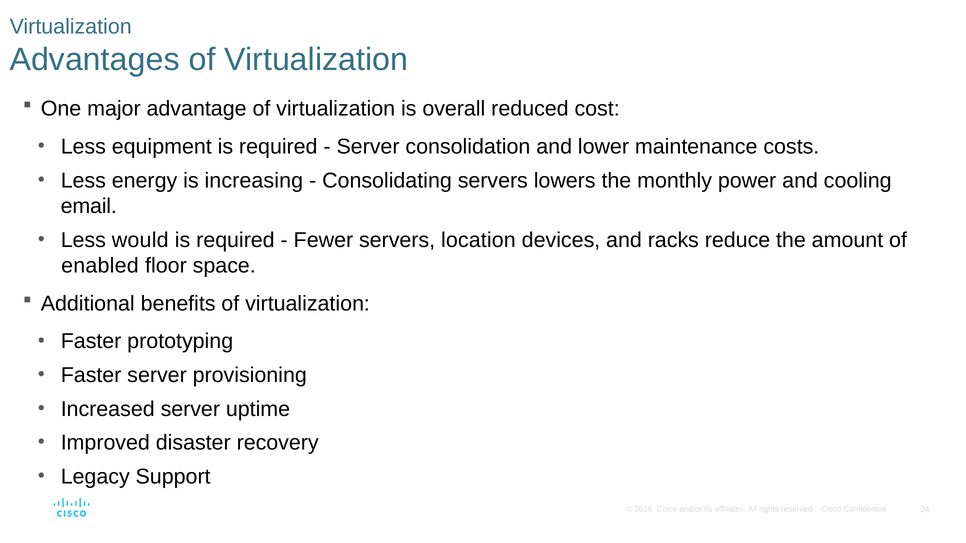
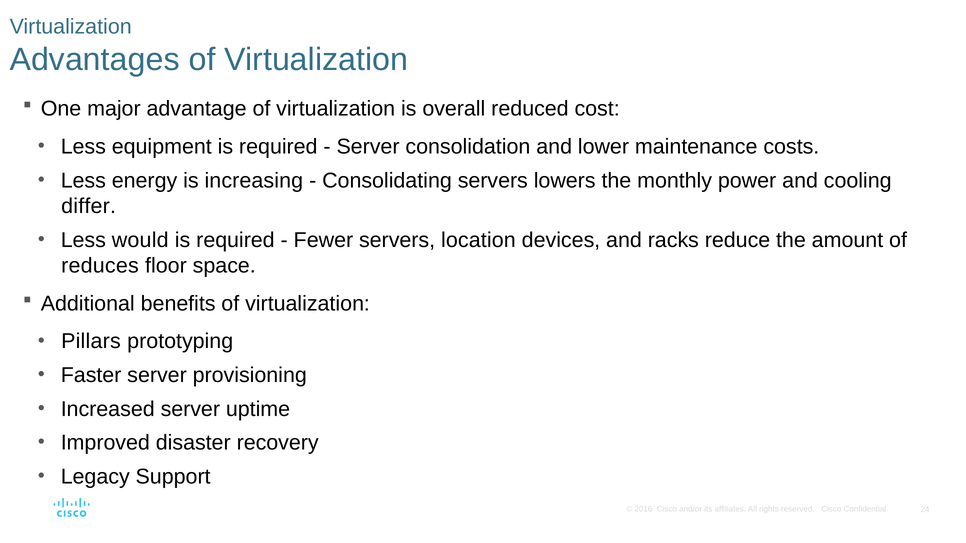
email: email -> differ (89, 206)
enabled: enabled -> reduces (100, 266)
Faster: Faster -> Pillars (91, 342)
